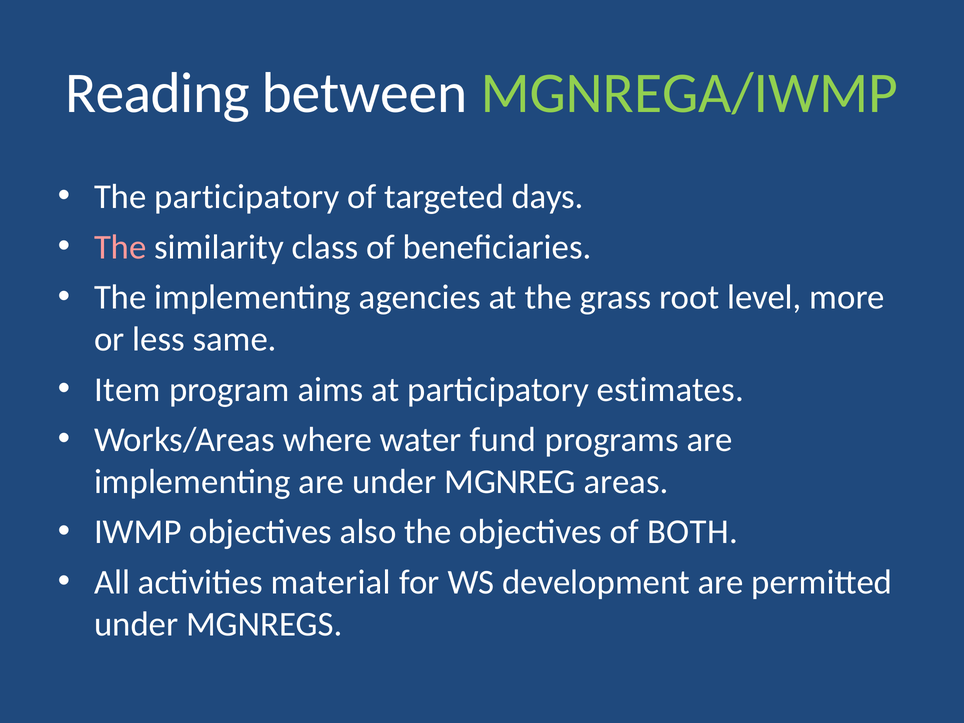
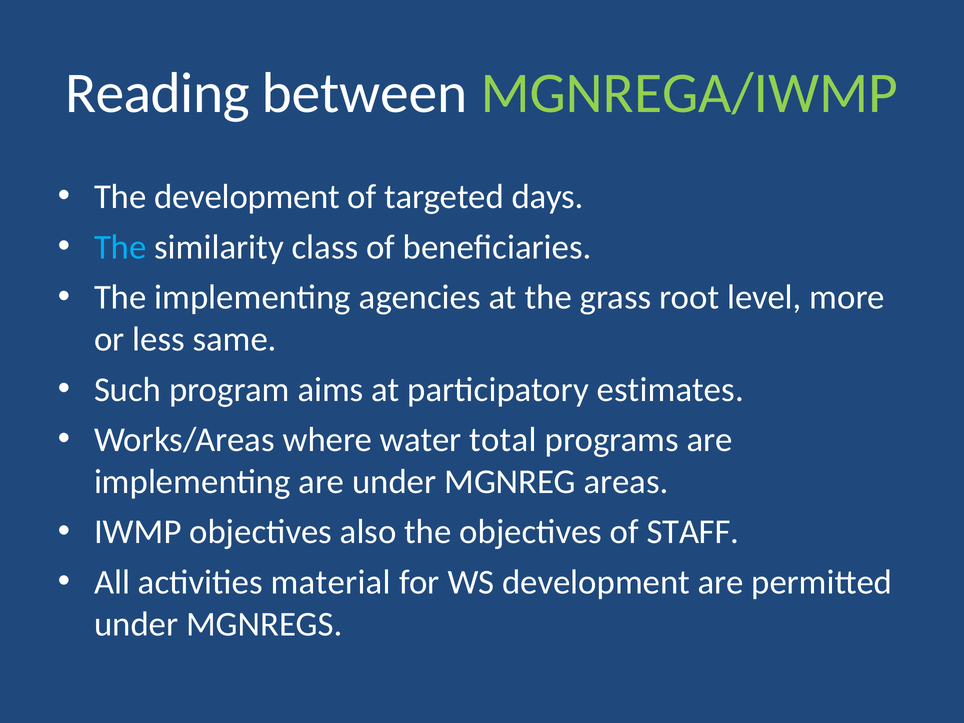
The participatory: participatory -> development (247, 197)
The colour: pink -> light blue (120, 247)
Item: Item -> Such (128, 390)
fund: fund -> total (503, 440)
BOTH: BOTH -> STAFF (693, 532)
